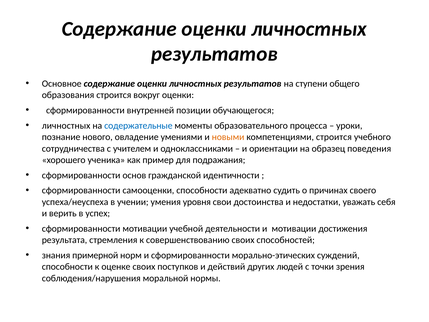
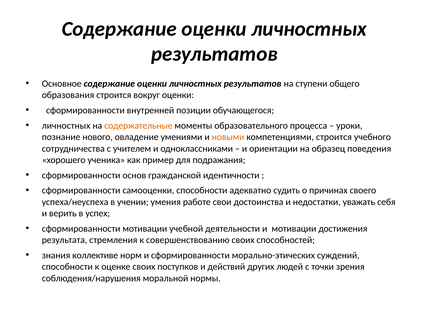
содержательные colour: blue -> orange (138, 126)
уровня: уровня -> работе (197, 202)
примерной: примерной -> коллективе (95, 255)
